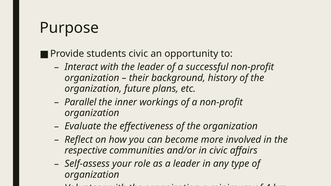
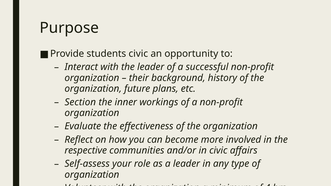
Parallel: Parallel -> Section (80, 102)
